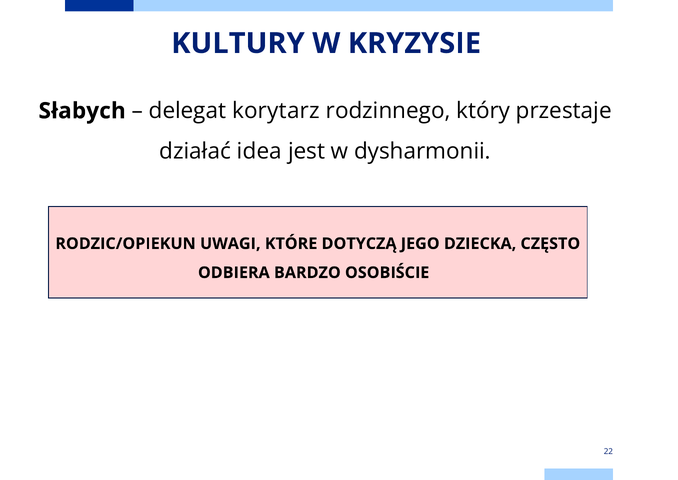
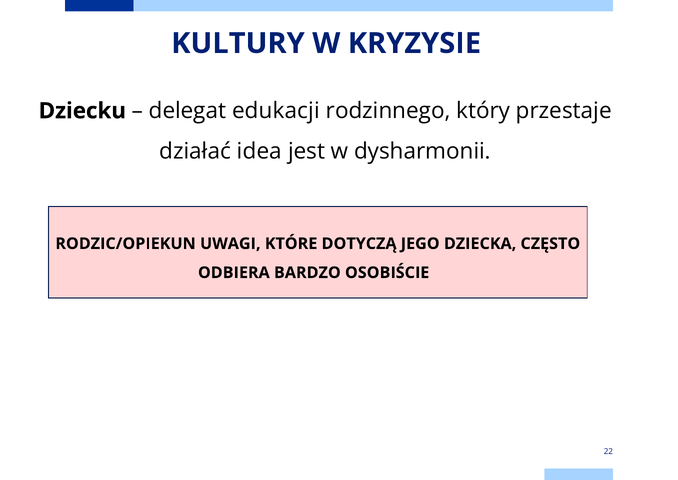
Słabych: Słabych -> Dziecku (82, 111)
korytarz: korytarz -> edukacji (276, 111)
